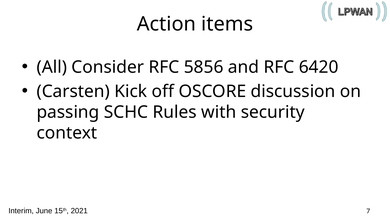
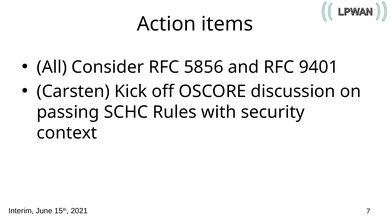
6420: 6420 -> 9401 (319, 67)
